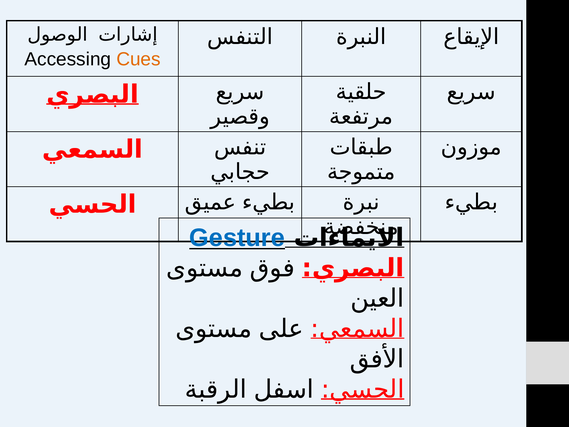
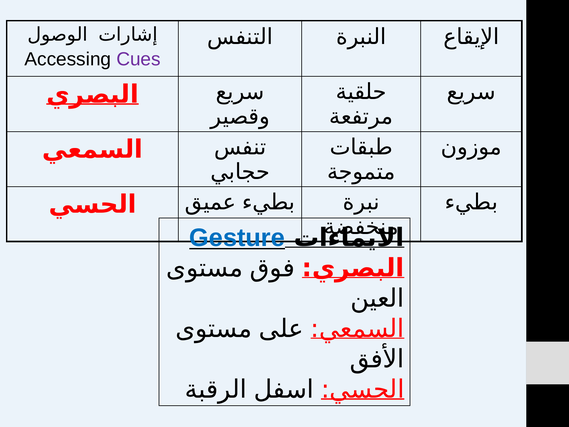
Cues colour: orange -> purple (138, 59)
